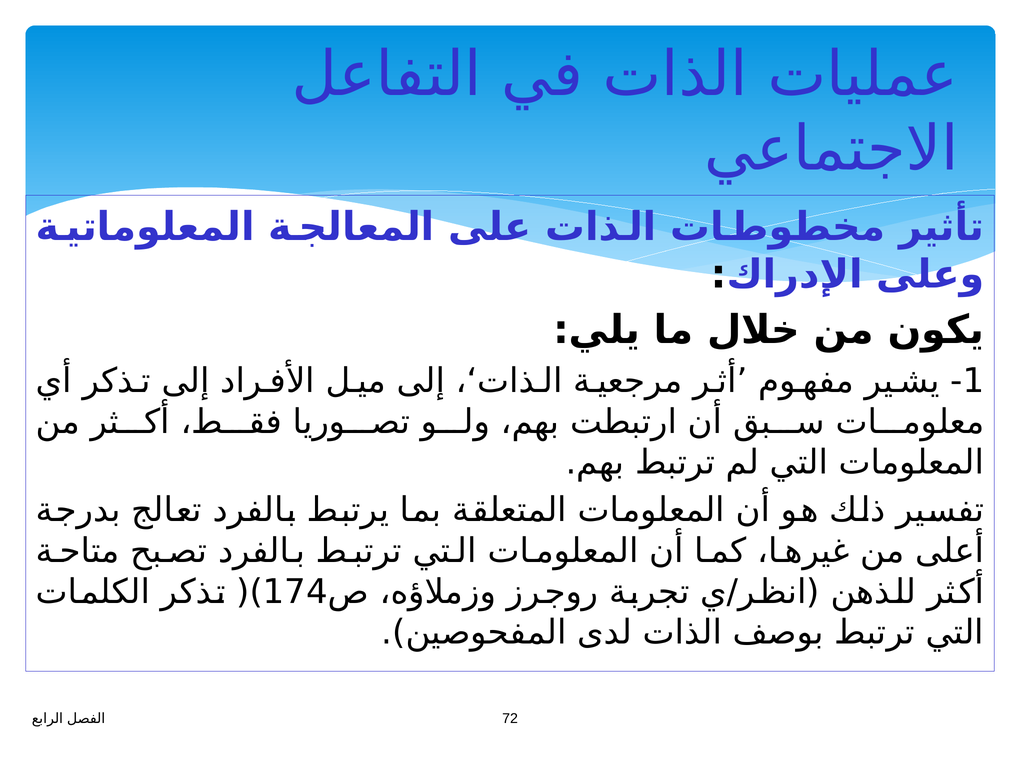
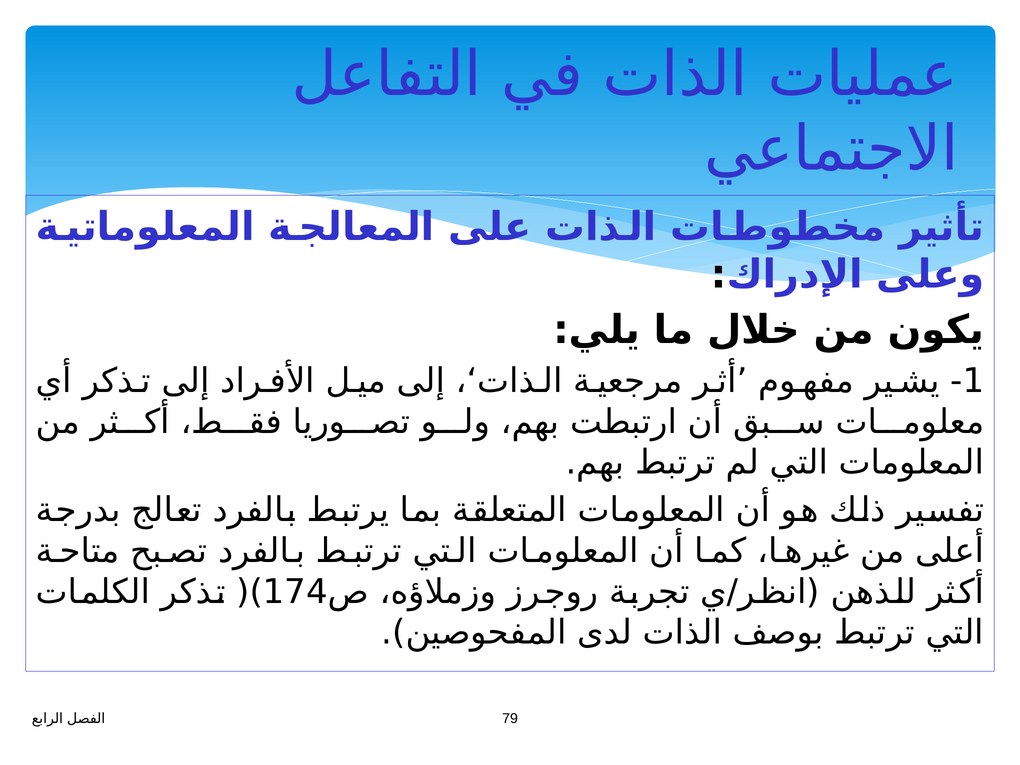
72: 72 -> 79 (510, 719)
